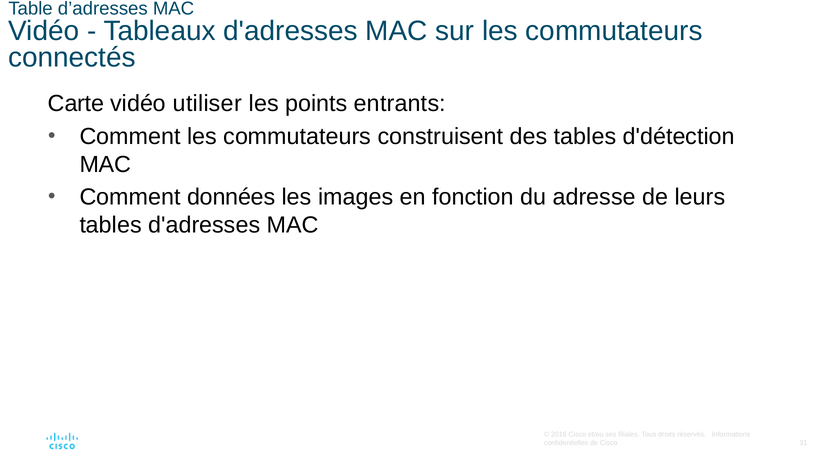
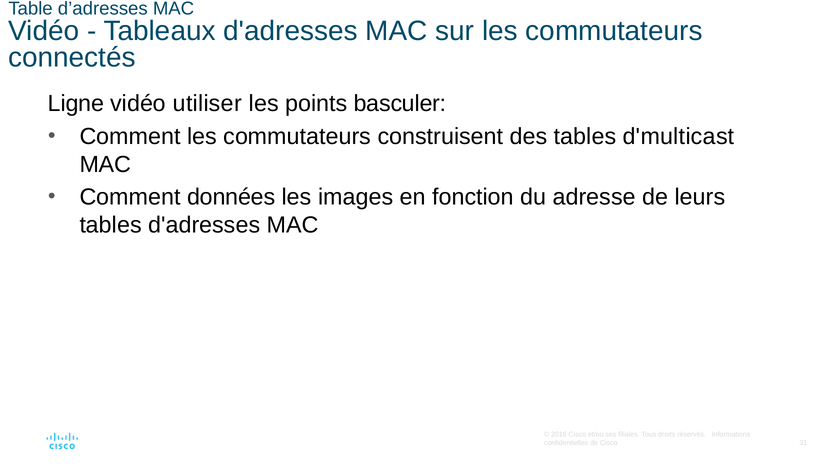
Carte: Carte -> Ligne (76, 104)
entrants: entrants -> basculer (400, 104)
d'détection: d'détection -> d'multicast (679, 136)
